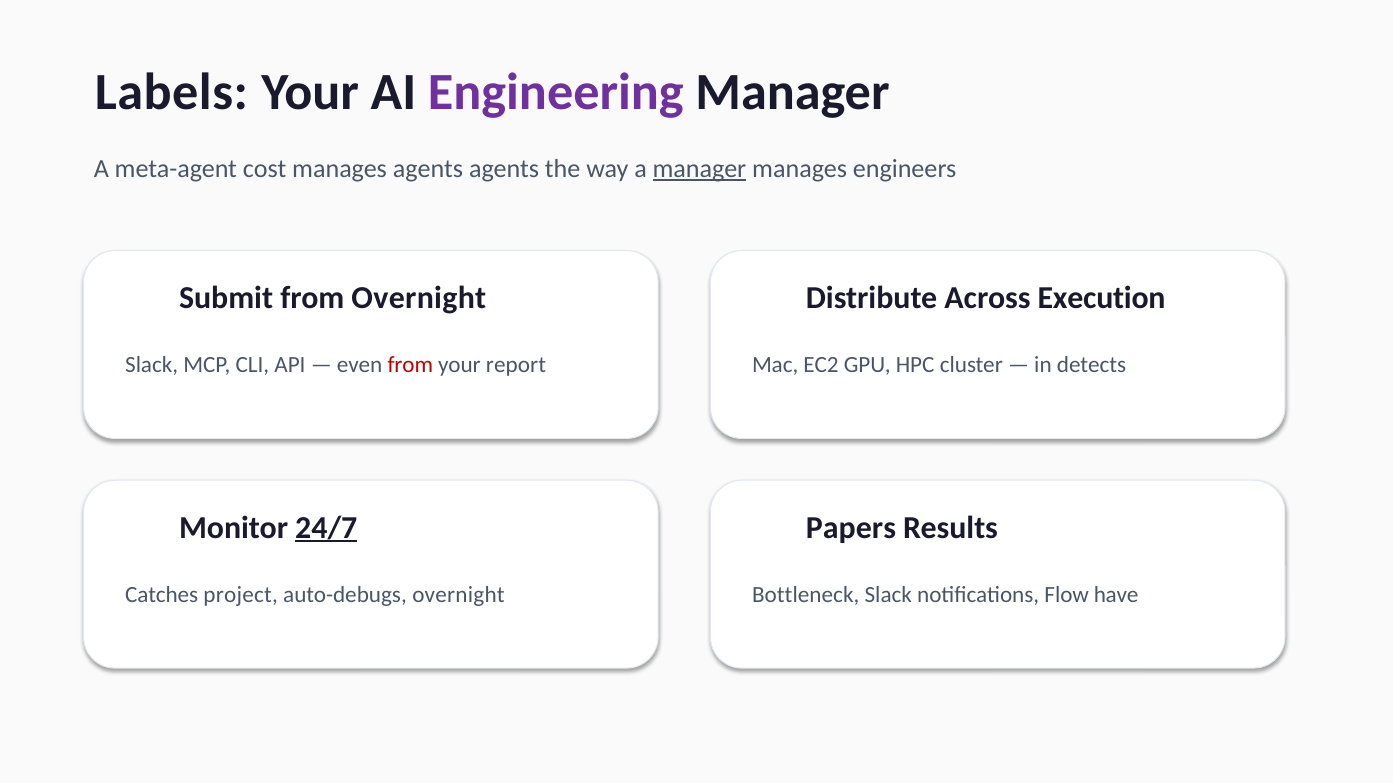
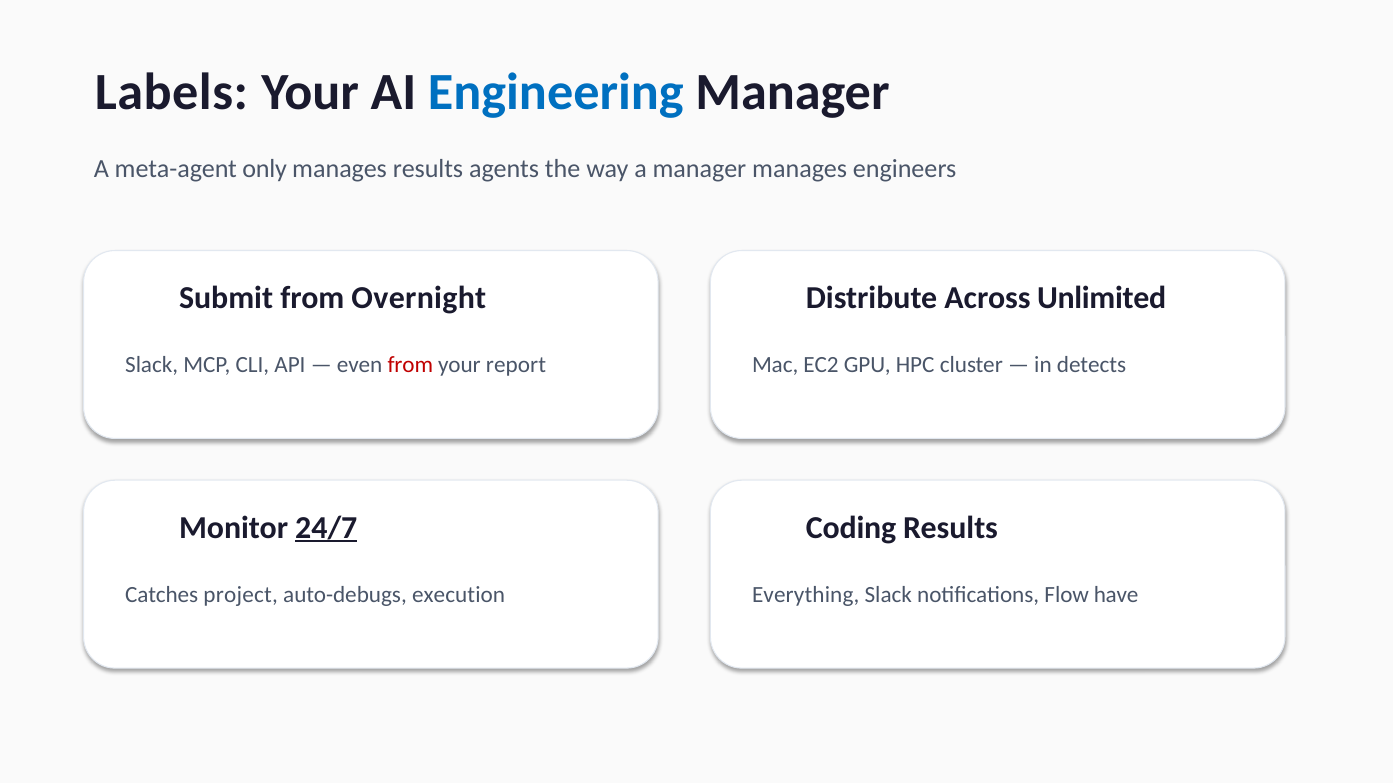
Engineering colour: purple -> blue (556, 92)
cost: cost -> only (265, 169)
manages agents: agents -> results (428, 169)
manager underline: present -> none (700, 169)
Execution: Execution -> Unlimited (1102, 298)
Papers: Papers -> Coding (851, 528)
auto-debugs overnight: overnight -> execution (459, 595)
Bottleneck: Bottleneck -> Everything (806, 595)
